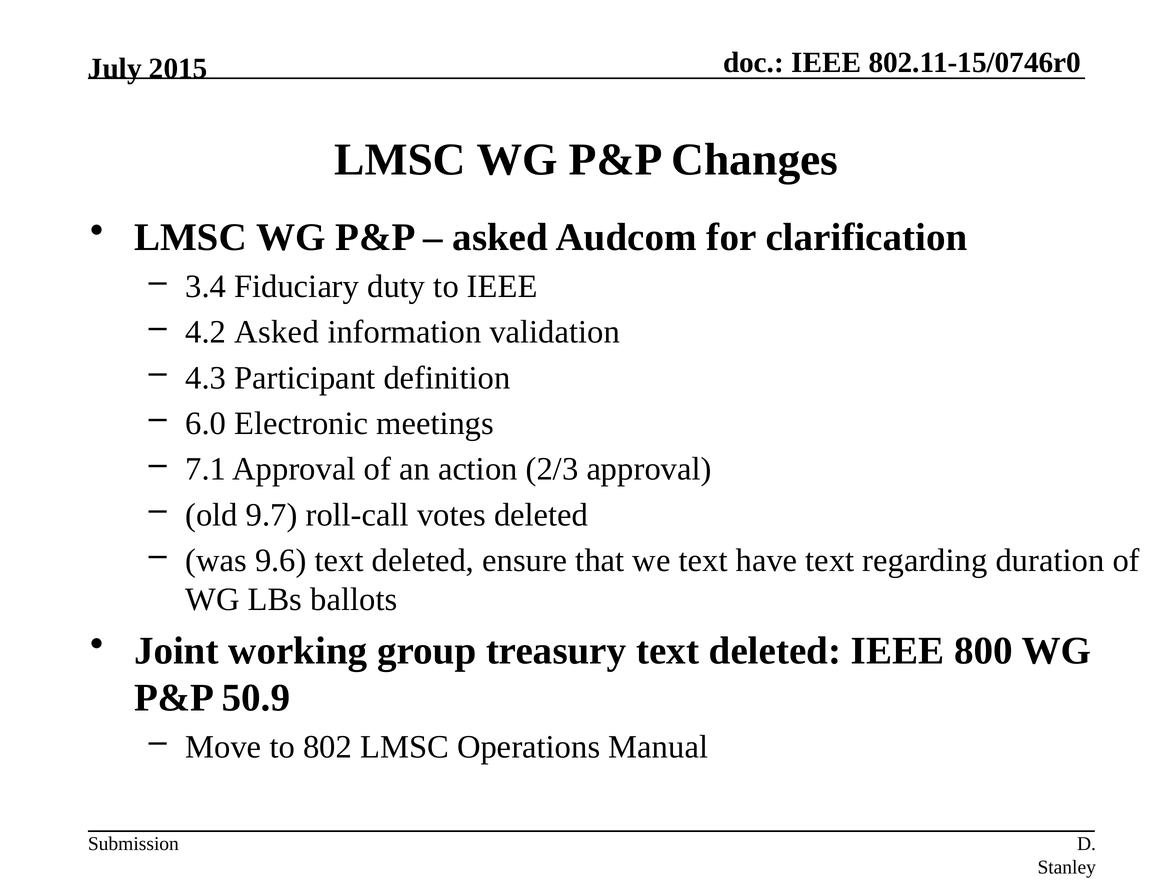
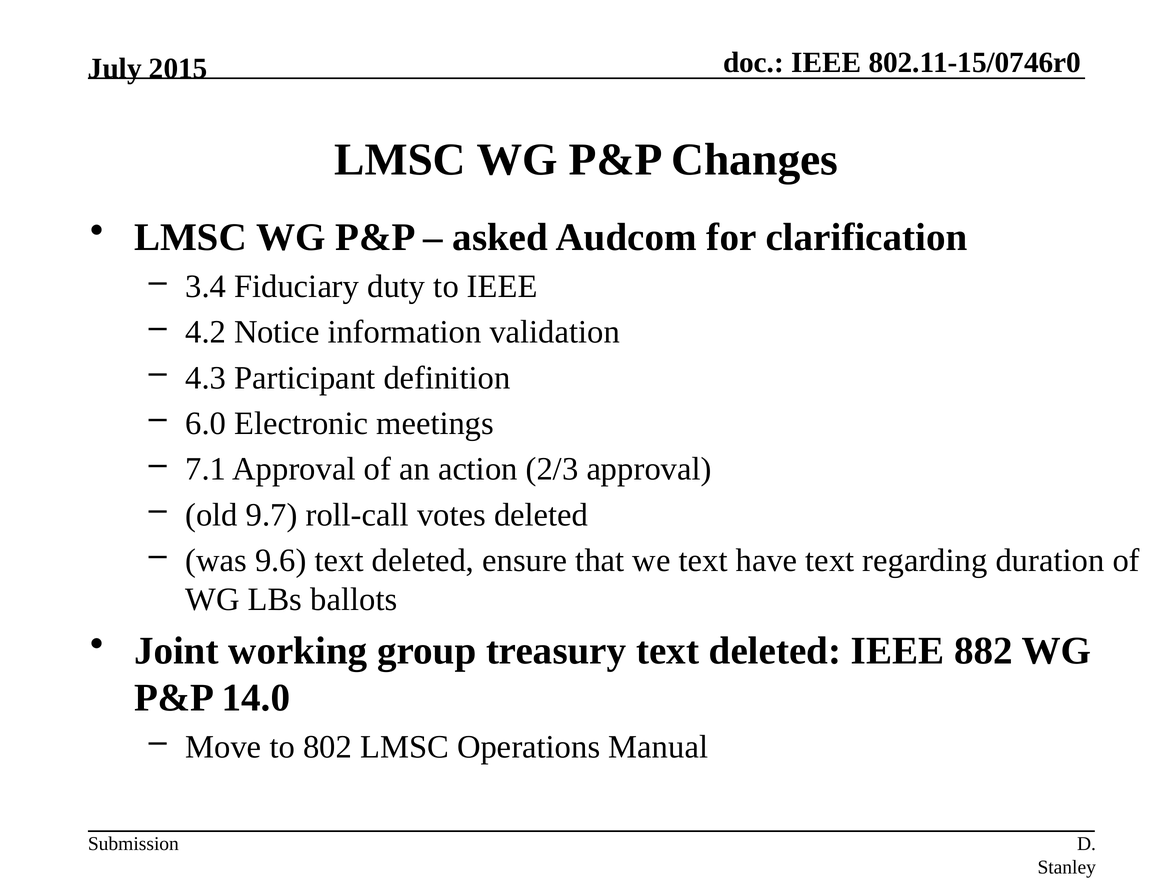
4.2 Asked: Asked -> Notice (277, 332)
800: 800 -> 882 (984, 651)
50.9: 50.9 -> 14.0 (256, 698)
